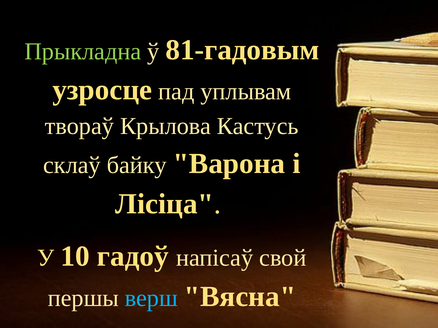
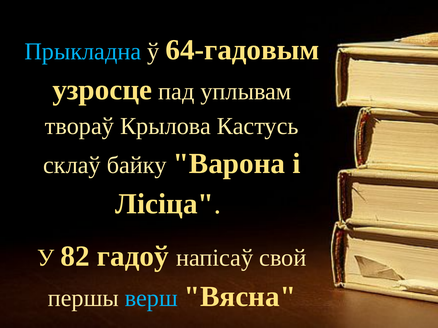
Прыкладна colour: light green -> light blue (83, 51)
81-гадовым: 81-гадовым -> 64-гадовым (242, 50)
10: 10 -> 82 (75, 257)
